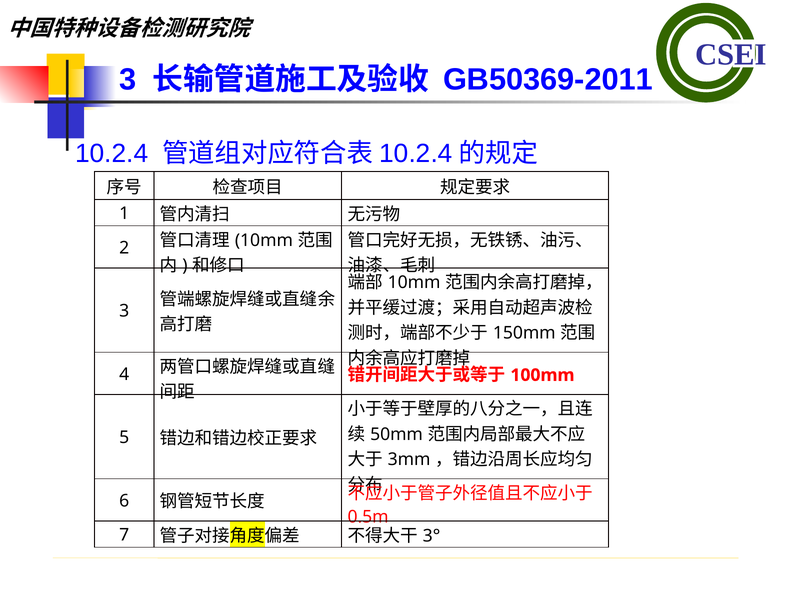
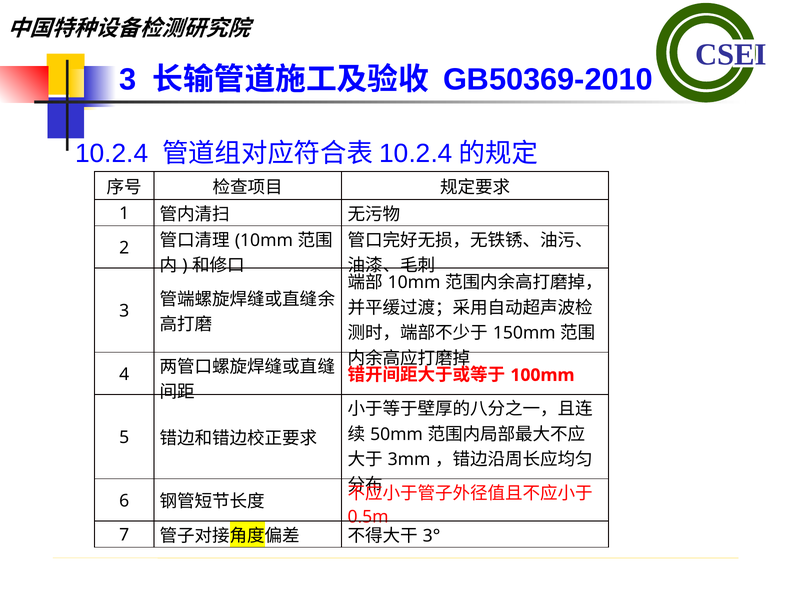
GB50369-2011: GB50369-2011 -> GB50369-2010 (548, 80)
